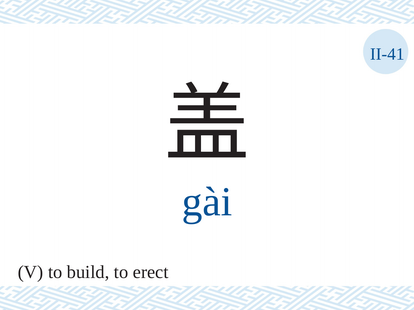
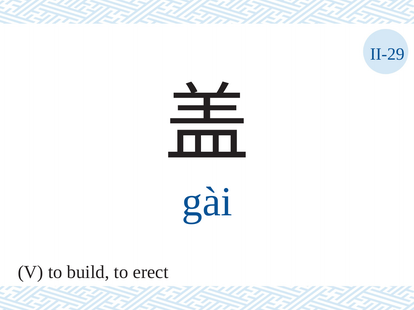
II-41: II-41 -> II-29 (387, 54)
